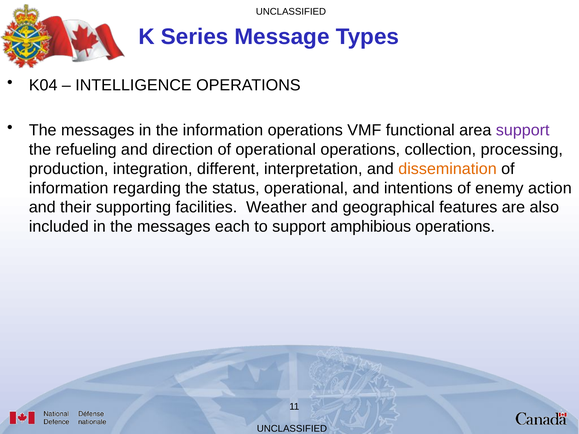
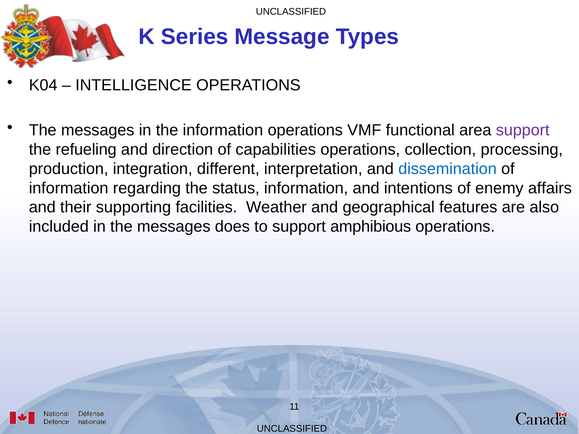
of operational: operational -> capabilities (276, 150)
dissemination colour: orange -> blue (448, 169)
status operational: operational -> information (306, 188)
action: action -> affairs (550, 188)
each: each -> does (232, 227)
